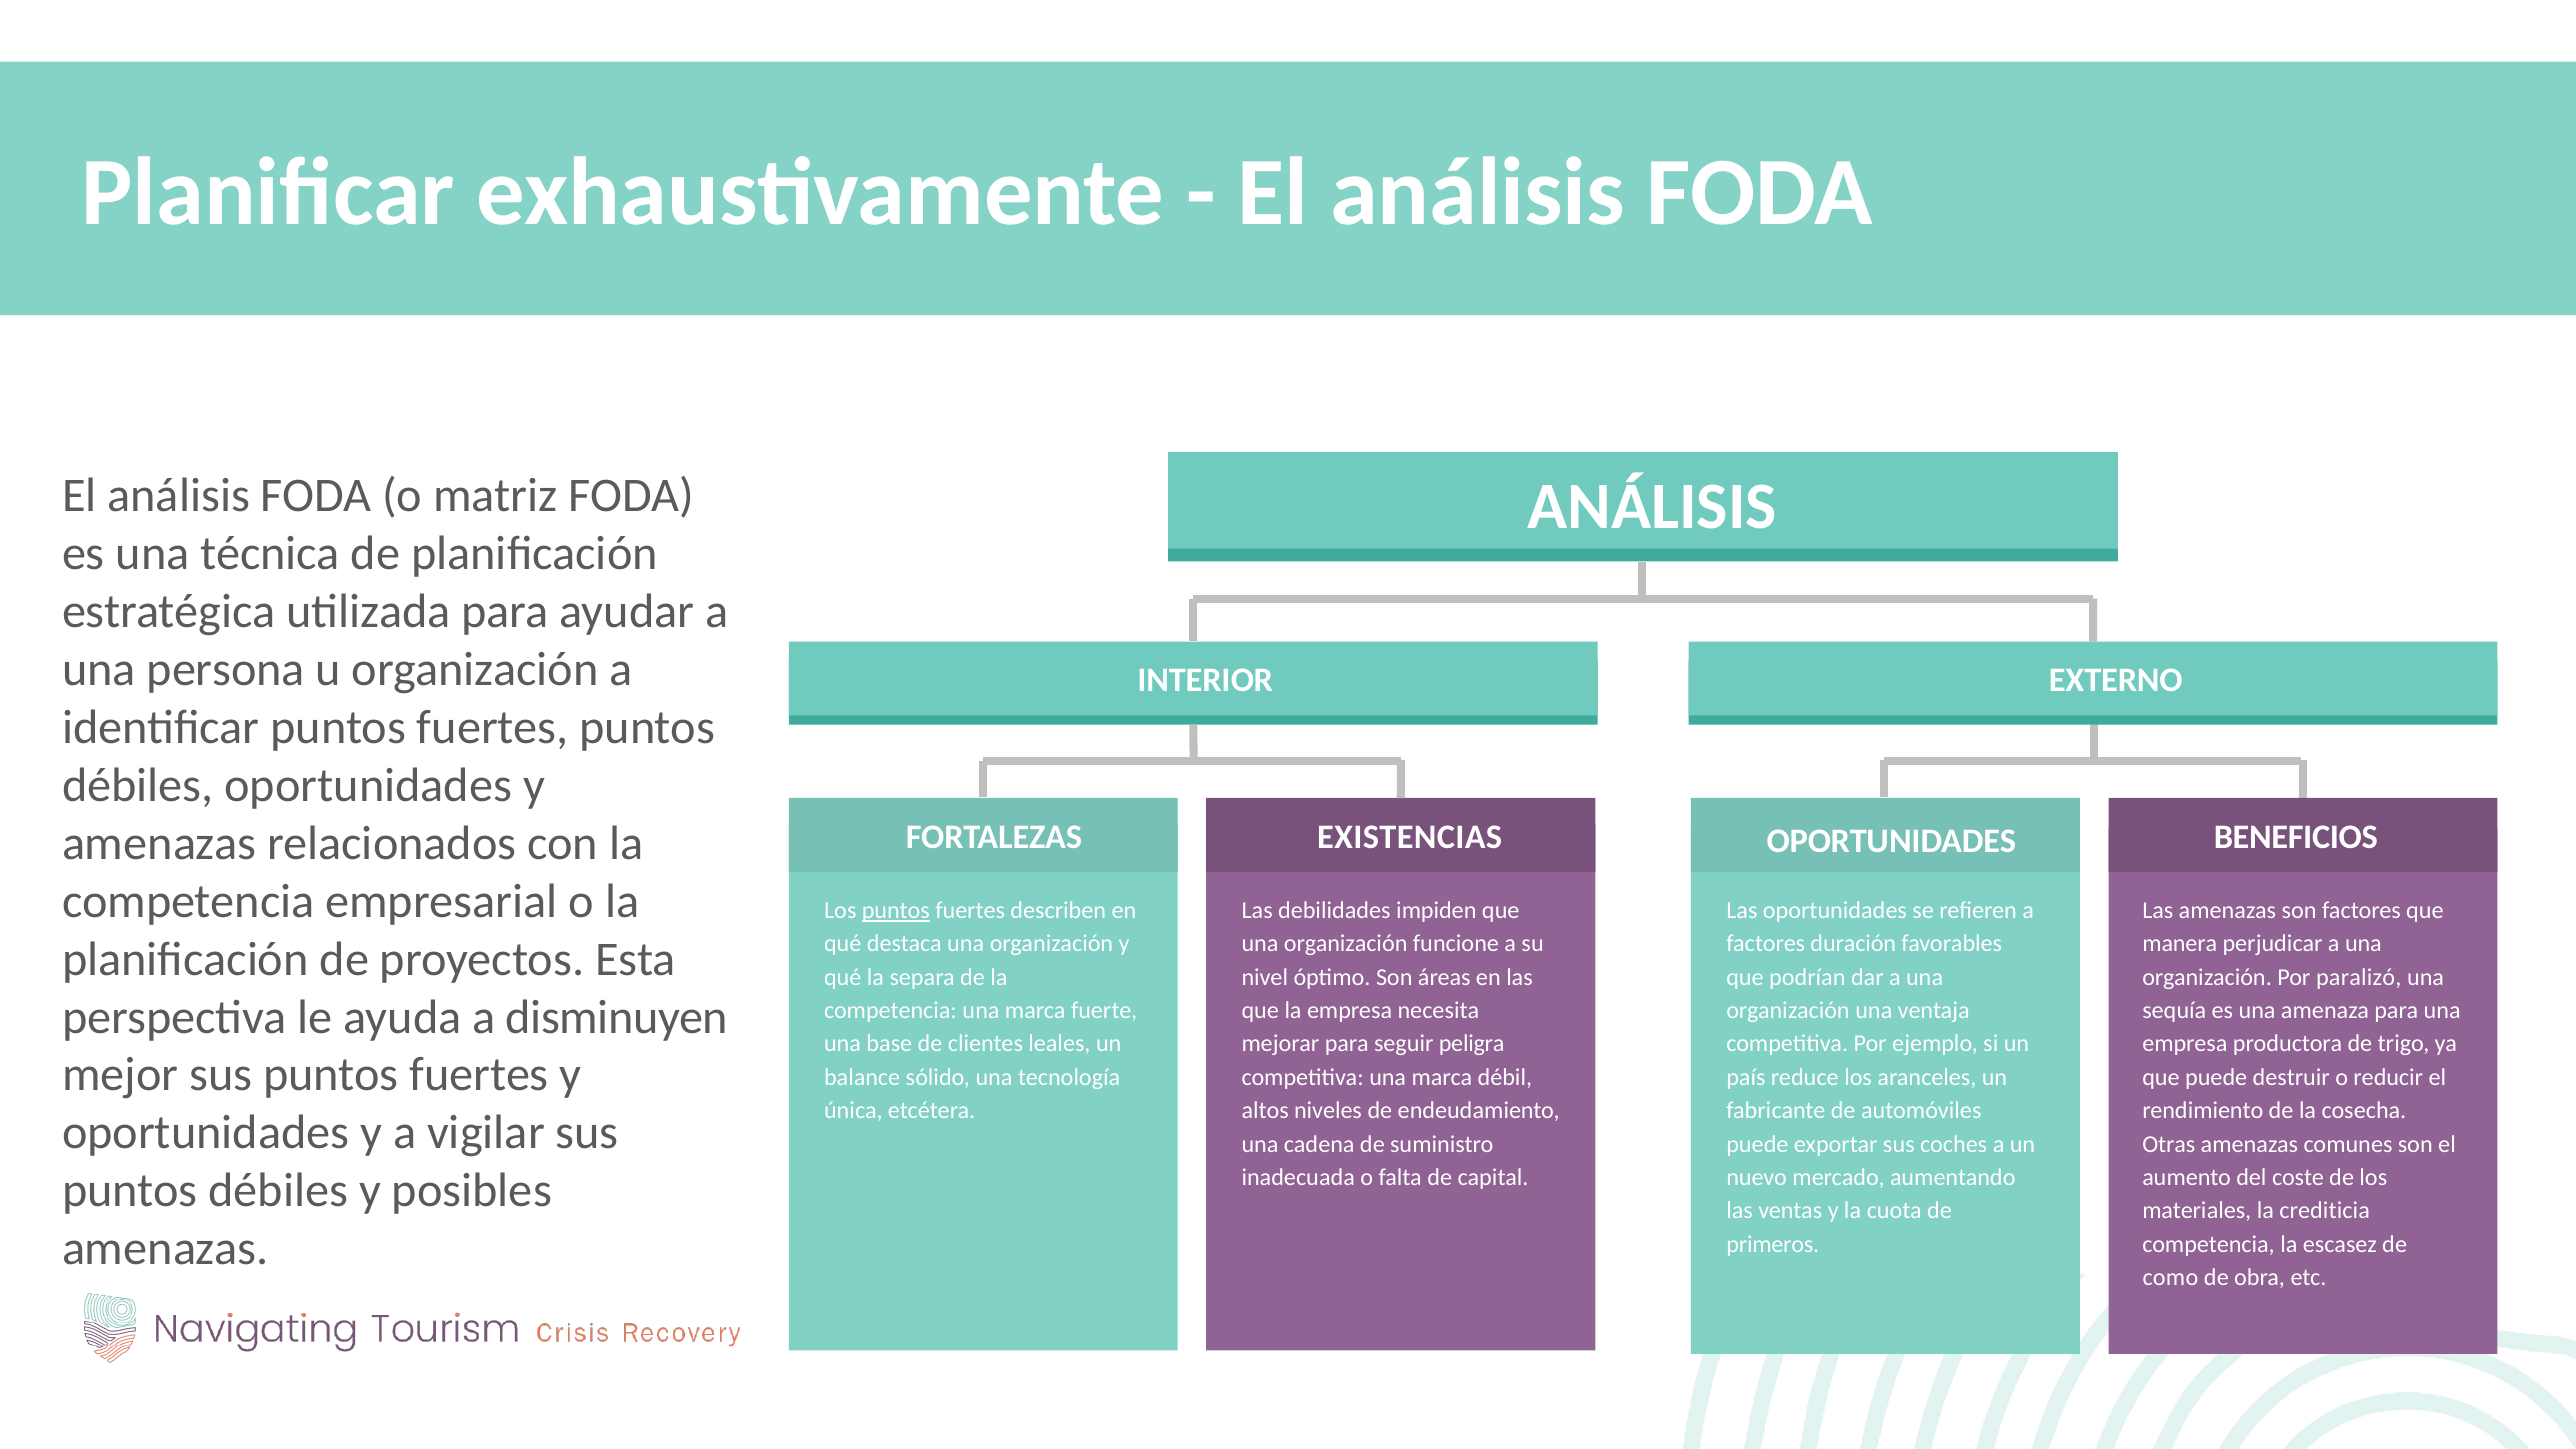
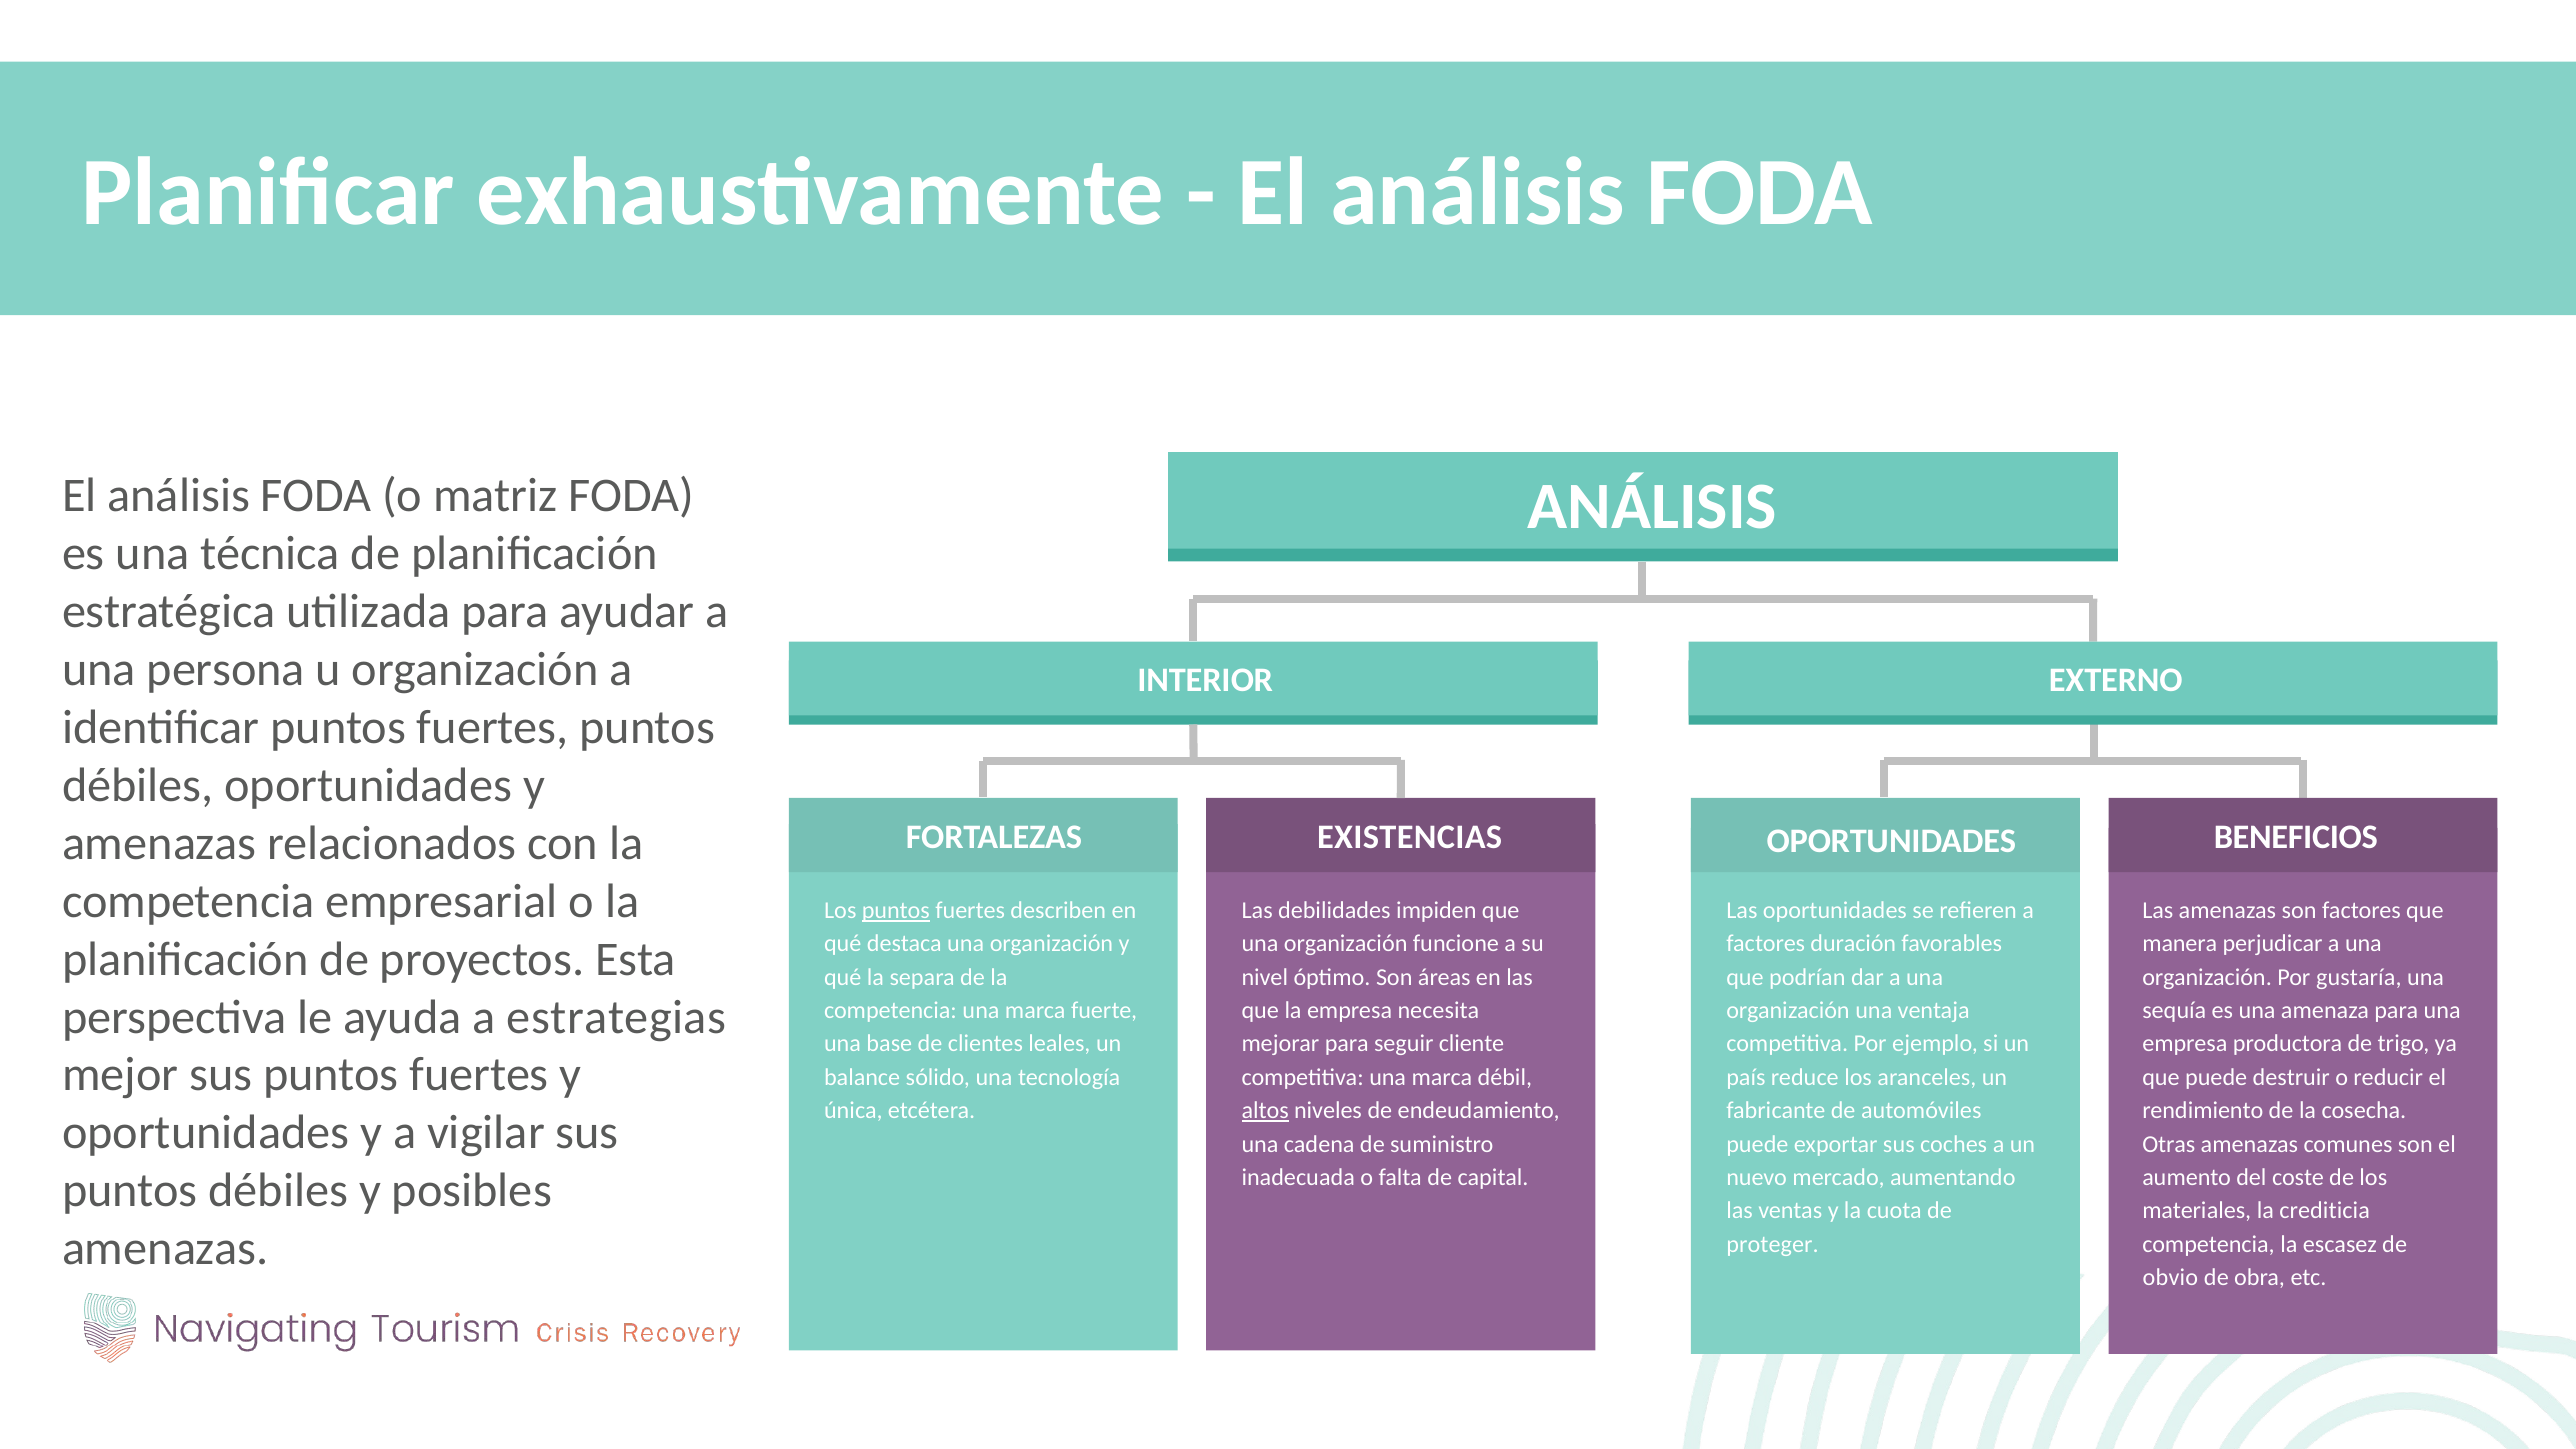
paralizó: paralizó -> gustaría (2359, 977)
disminuyen: disminuyen -> estrategias (617, 1017)
peligra: peligra -> cliente (1472, 1044)
altos underline: none -> present (1265, 1111)
primeros: primeros -> proteger (1773, 1244)
como: como -> obvio (2170, 1278)
